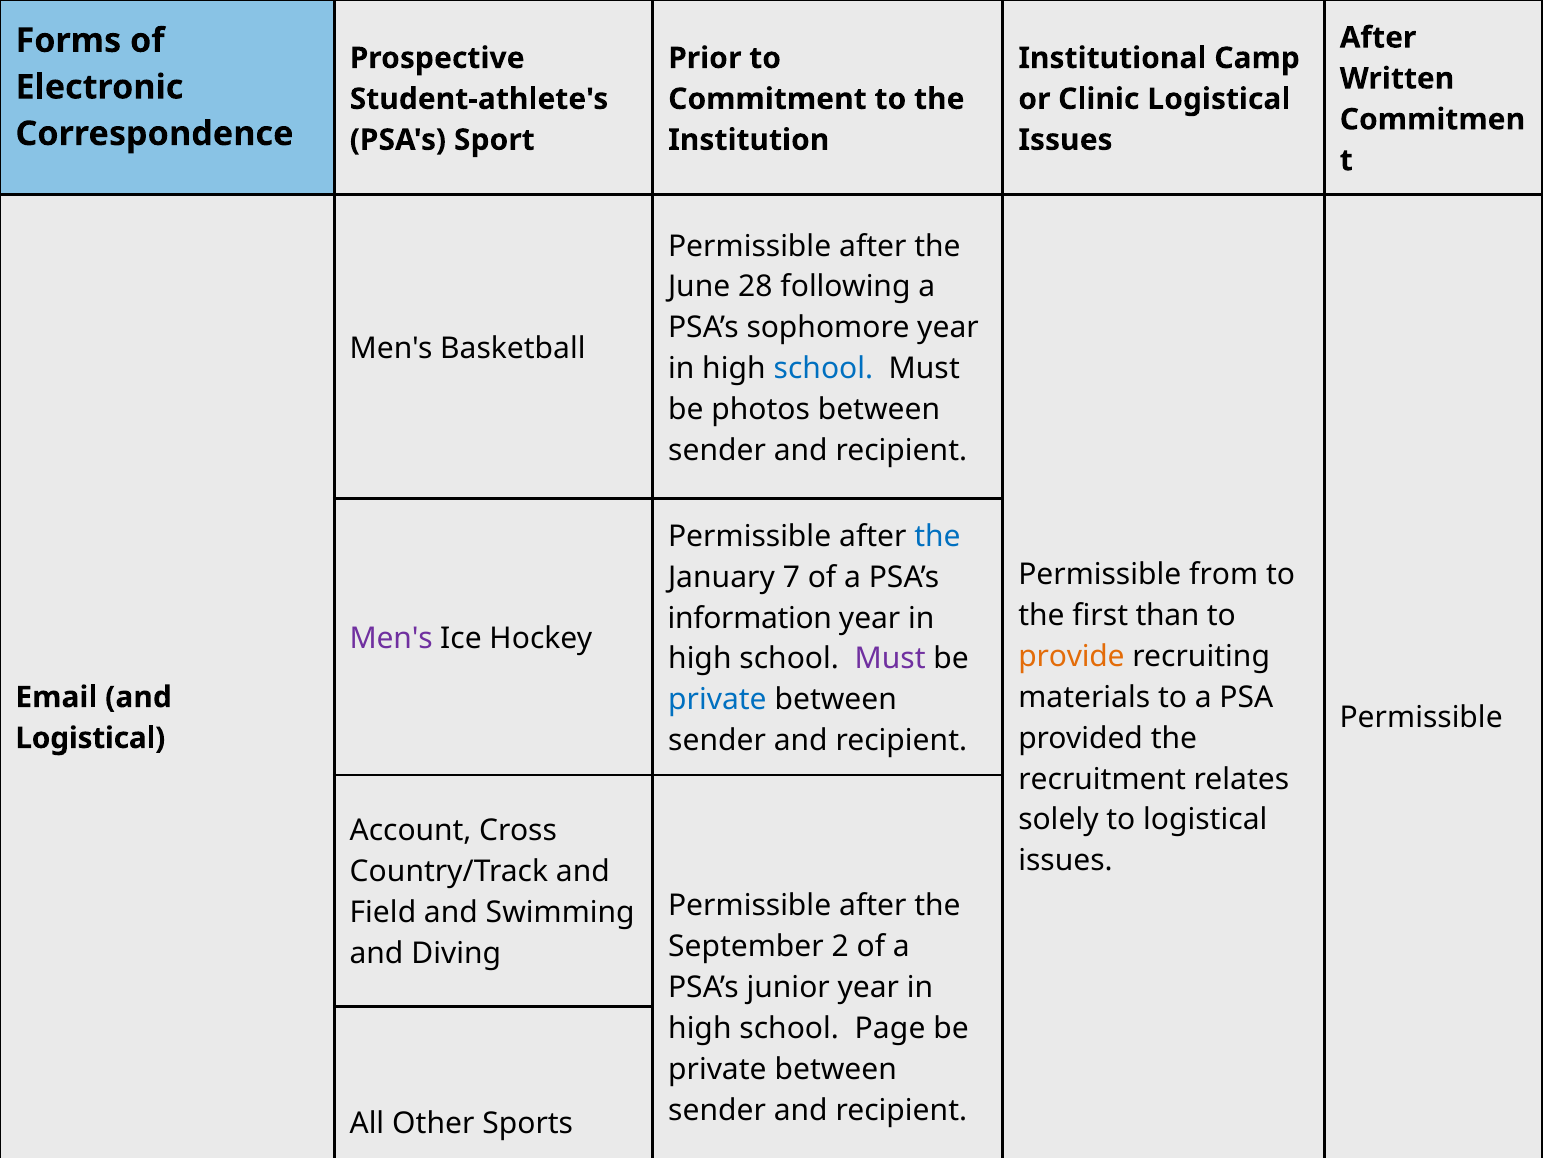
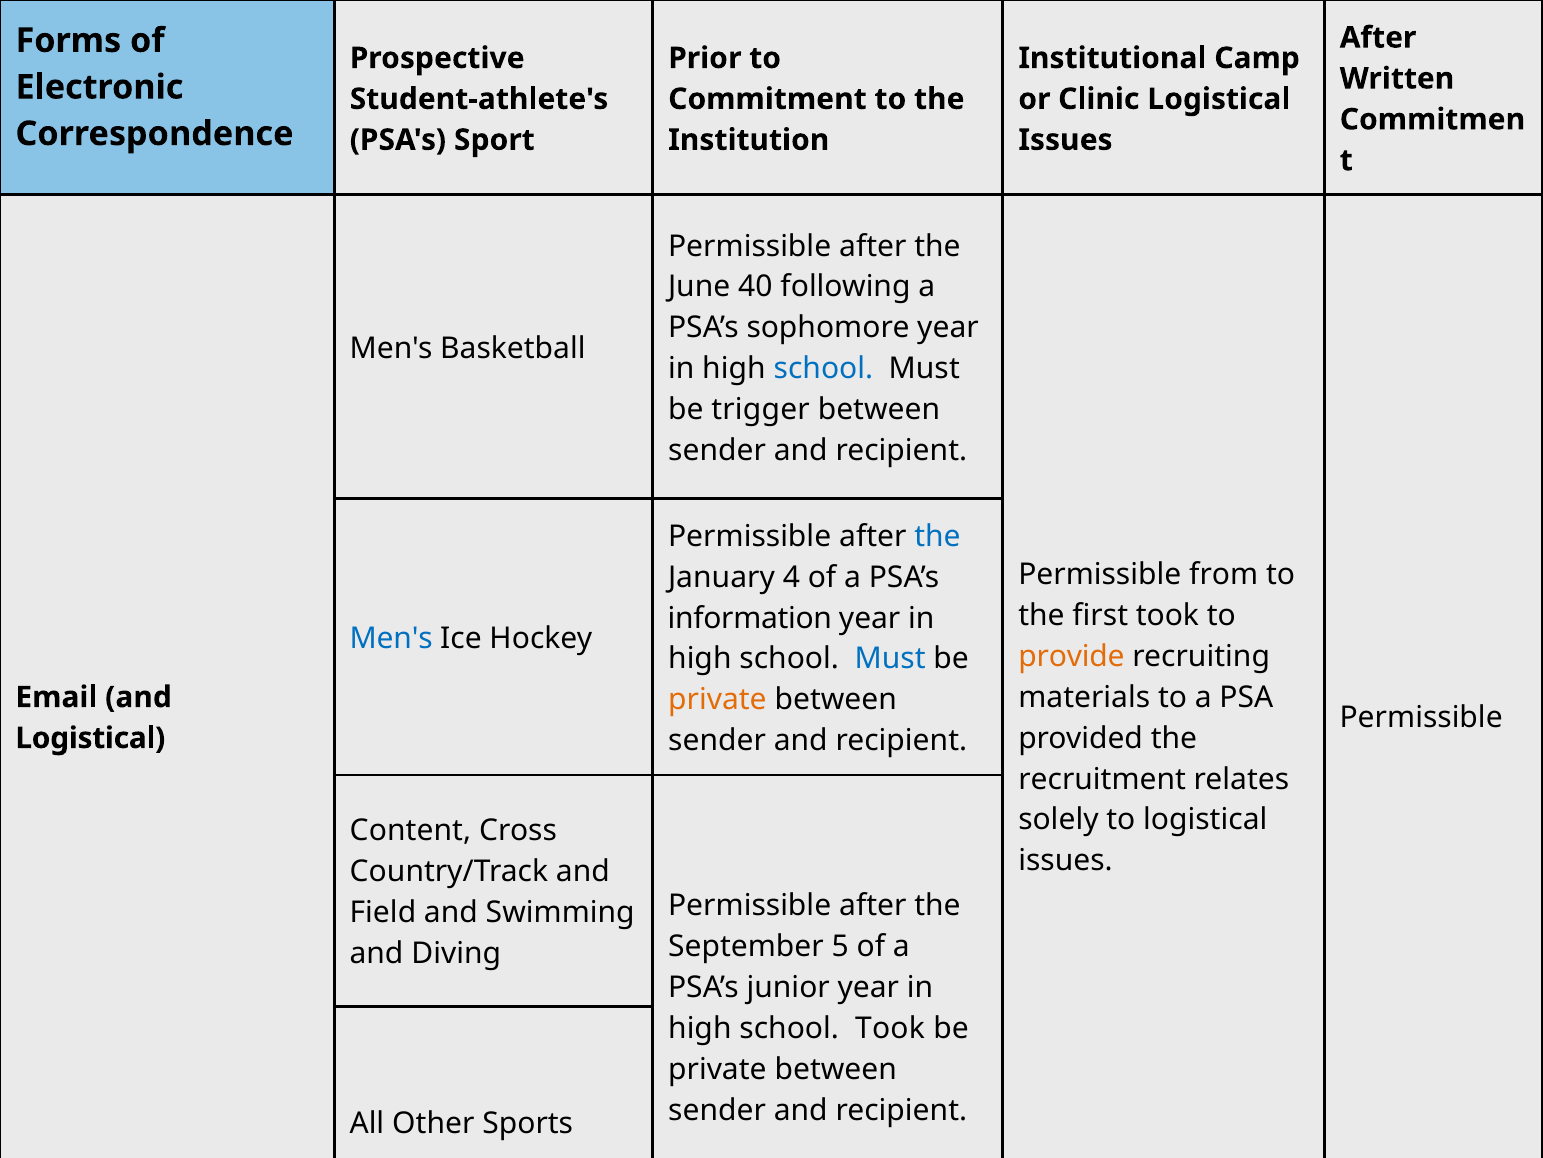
28: 28 -> 40 (755, 287)
photos: photos -> trigger (761, 410)
7: 7 -> 4 (791, 577)
first than: than -> took (1167, 615)
Men's colour: purple -> blue (391, 638)
Must colour: purple -> blue (890, 659)
private colour: blue -> orange (717, 700)
Account: Account -> Content (410, 830)
2: 2 -> 5 (840, 946)
school Page: Page -> Took (890, 1028)
